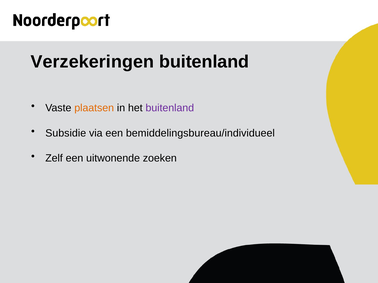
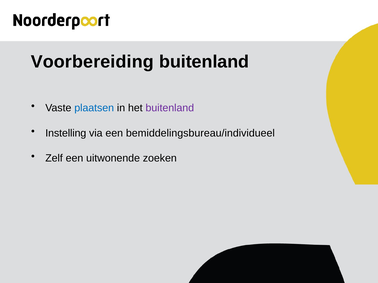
Verzekeringen: Verzekeringen -> Voorbereiding (92, 62)
plaatsen colour: orange -> blue (94, 108)
Subsidie: Subsidie -> Instelling (66, 133)
